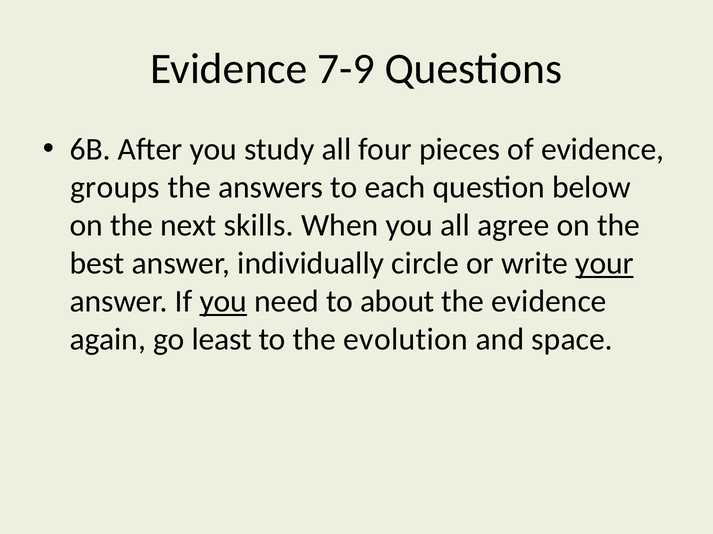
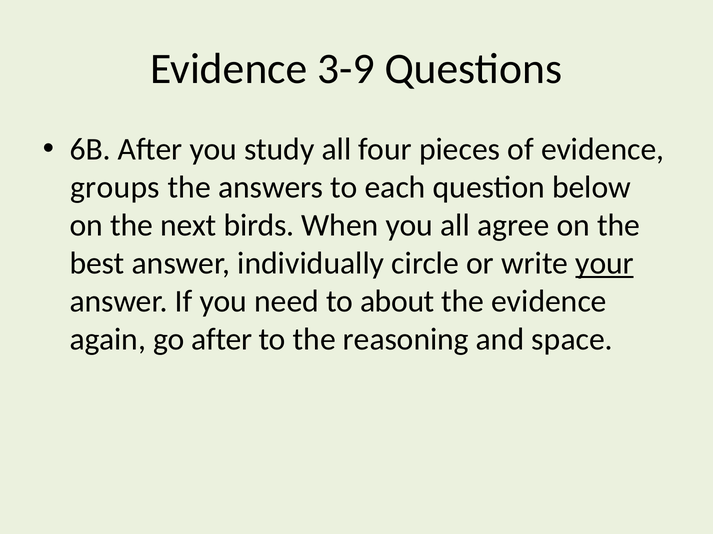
7-9: 7-9 -> 3-9 (346, 69)
skills: skills -> birds (259, 226)
you underline: present -> none (223, 302)
go least: least -> after (222, 340)
evolution: evolution -> reasoning (406, 340)
